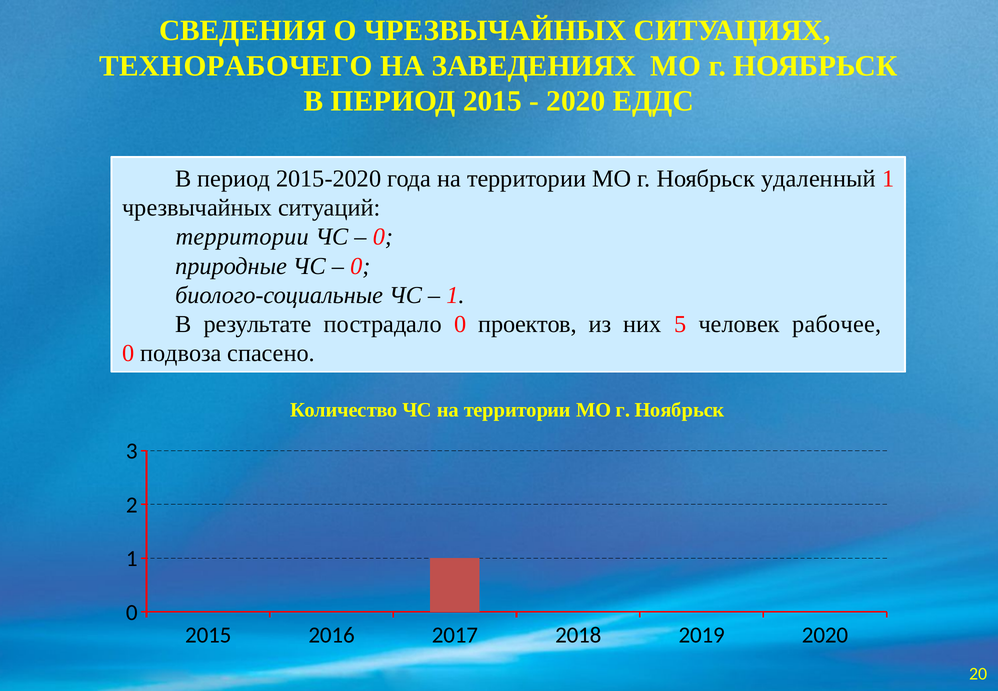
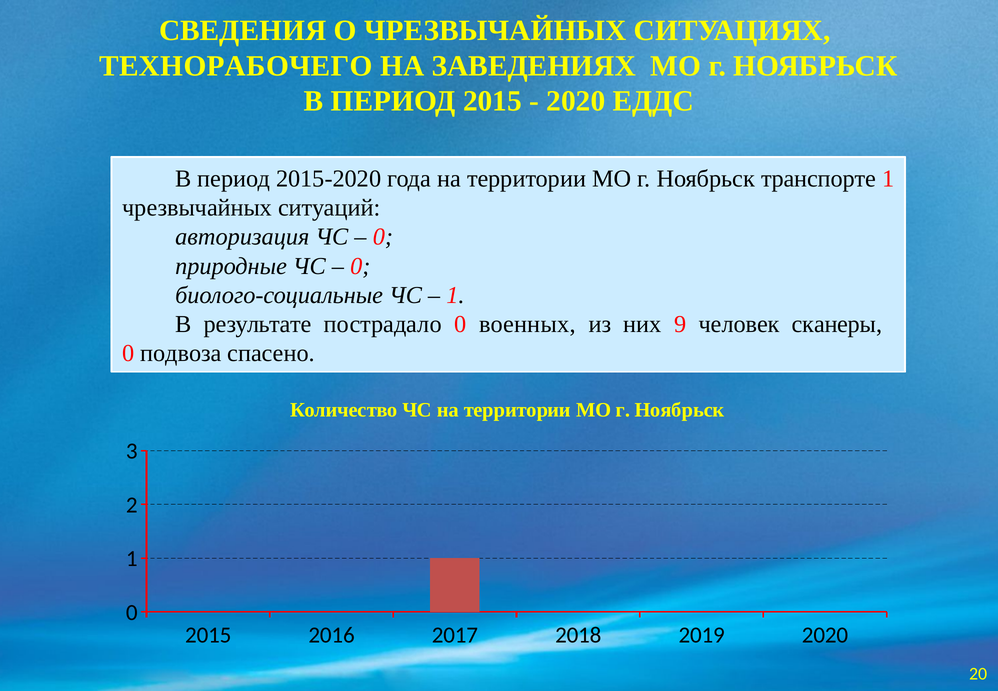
удаленный: удаленный -> транспорте (818, 178)
территории: территории -> авторизация (242, 237)
проектов: проектов -> военных (527, 324)
5: 5 -> 9 (680, 324)
рабочее: рабочее -> сканеры (837, 324)
